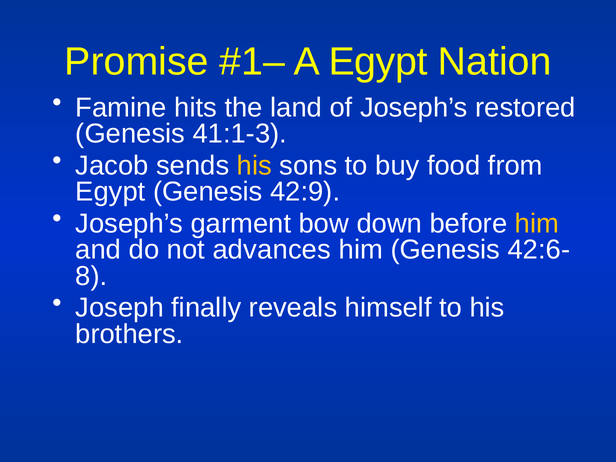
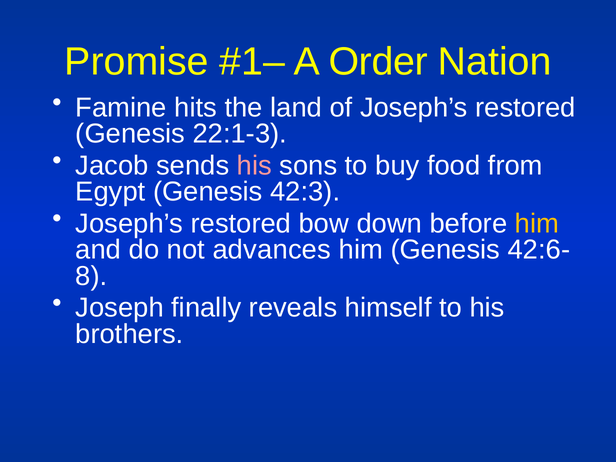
A Egypt: Egypt -> Order (378, 62)
41:1-3: 41:1-3 -> 22:1-3 (240, 134)
his colour: yellow -> pink (254, 166)
42:9: 42:9 -> 42:3 (305, 192)
garment: garment -> restored (241, 224)
